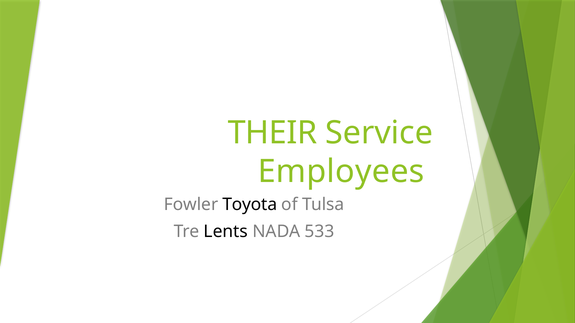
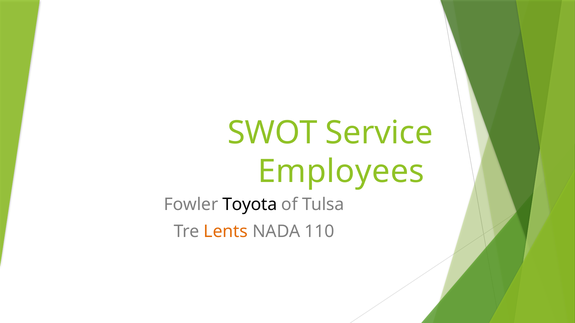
THEIR: THEIR -> SWOT (273, 133)
Lents colour: black -> orange (226, 232)
533: 533 -> 110 (320, 232)
